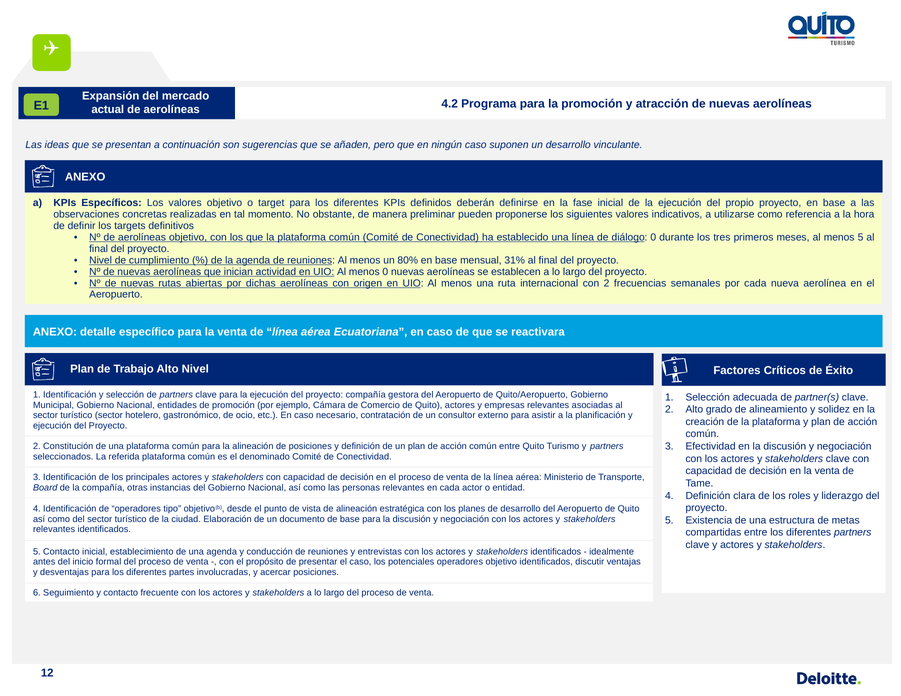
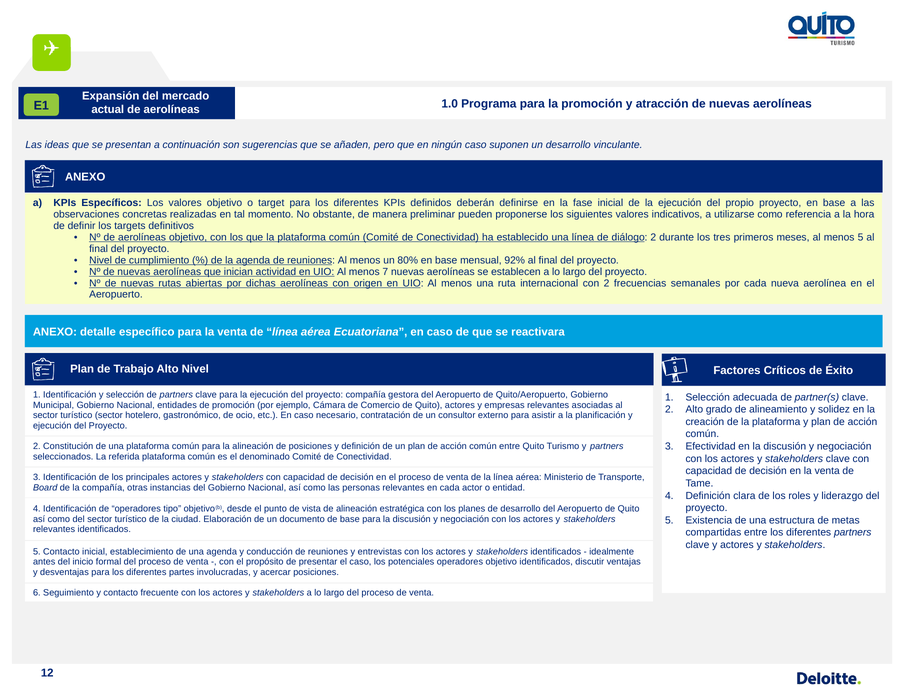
4.2: 4.2 -> 1.0 (450, 104)
diálogo 0: 0 -> 2 (653, 237)
31%: 31% -> 92% (515, 260)
menos 0: 0 -> 7 (385, 272)
